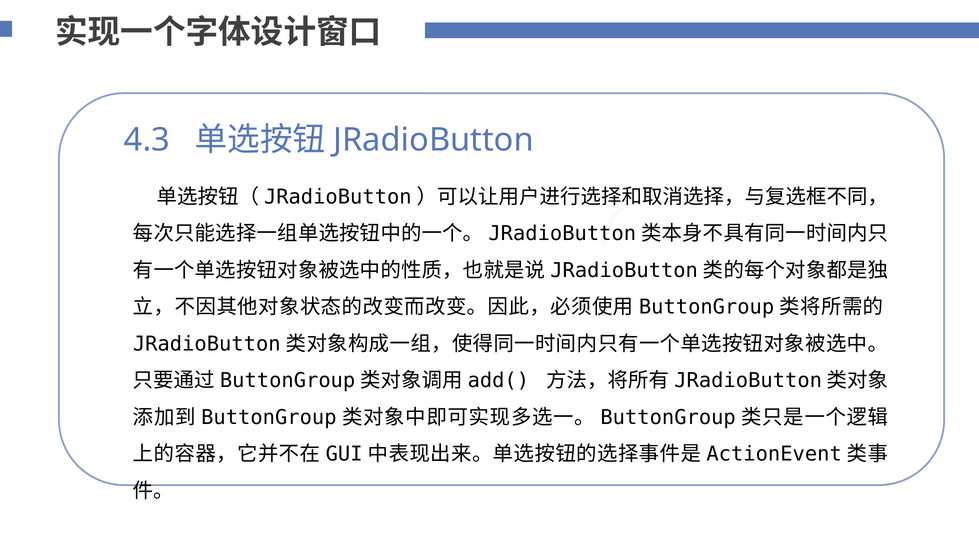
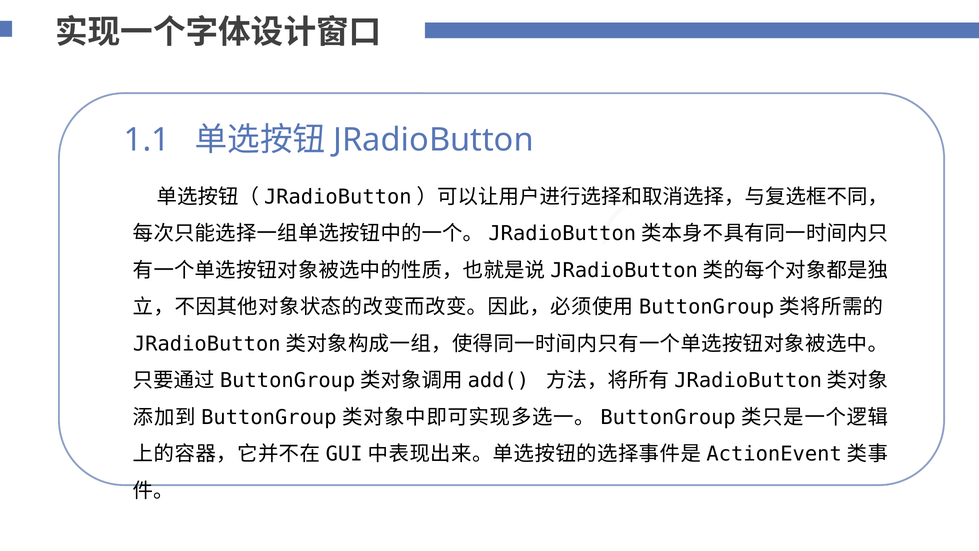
4.3: 4.3 -> 1.1 (147, 140)
